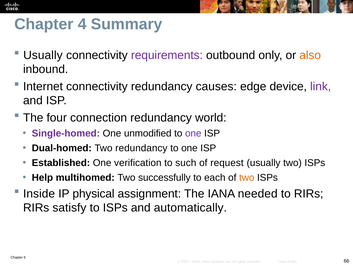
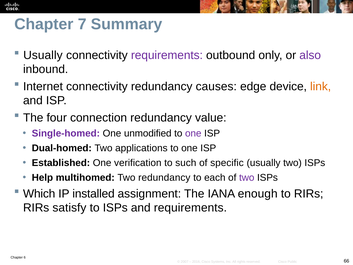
4: 4 -> 7 (82, 24)
also colour: orange -> purple (310, 55)
link colour: purple -> orange (321, 86)
world: world -> value (211, 118)
Two redundancy: redundancy -> applications (141, 148)
request: request -> specific (227, 163)
Two successfully: successfully -> redundancy (164, 177)
two colour: orange -> purple (247, 177)
Inside: Inside -> Which (39, 194)
physical: physical -> installed (94, 194)
needed: needed -> enough (258, 194)
and automatically: automatically -> requirements (190, 208)
